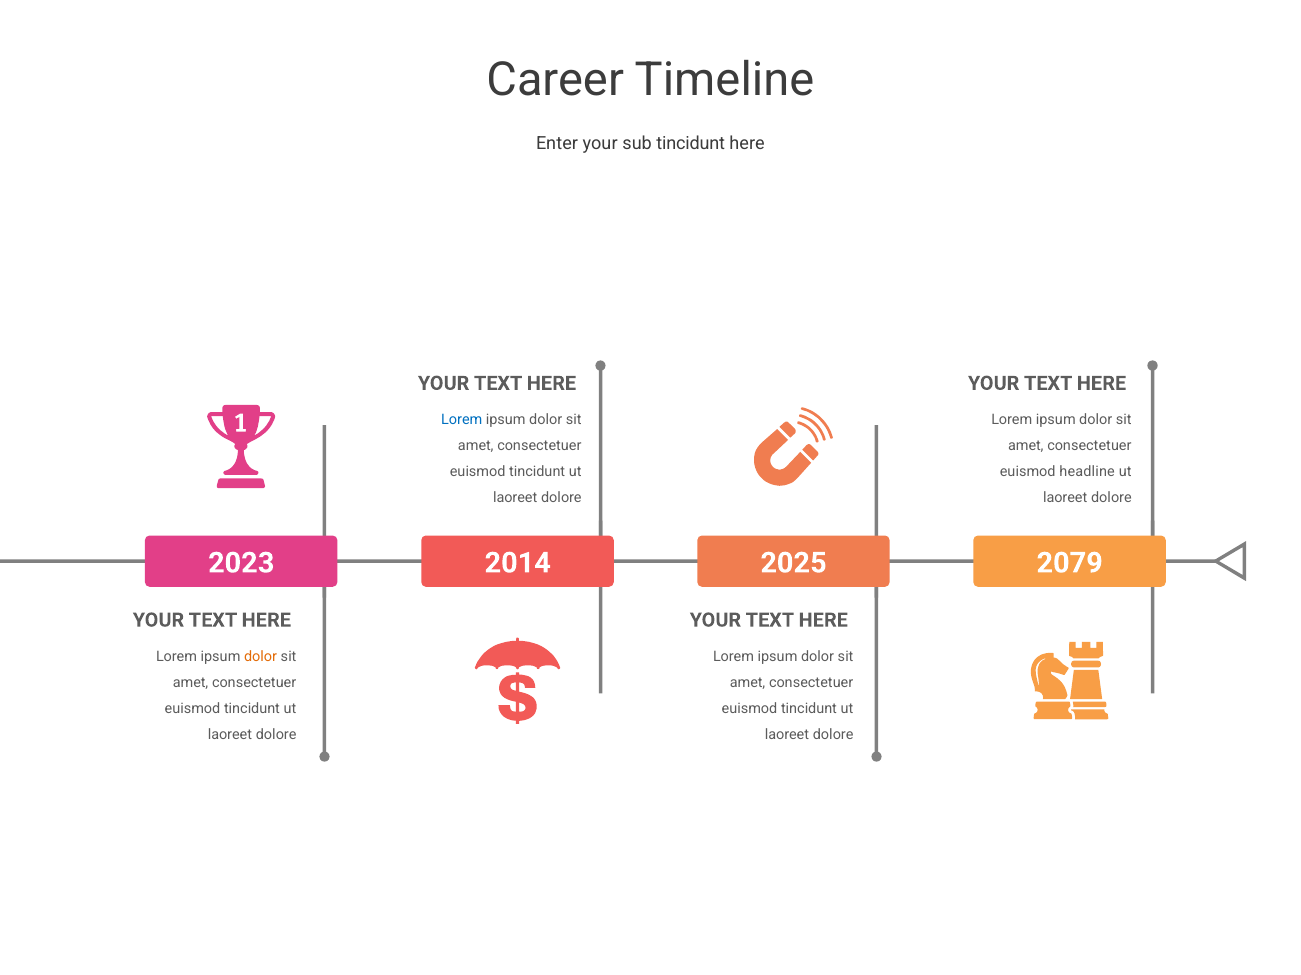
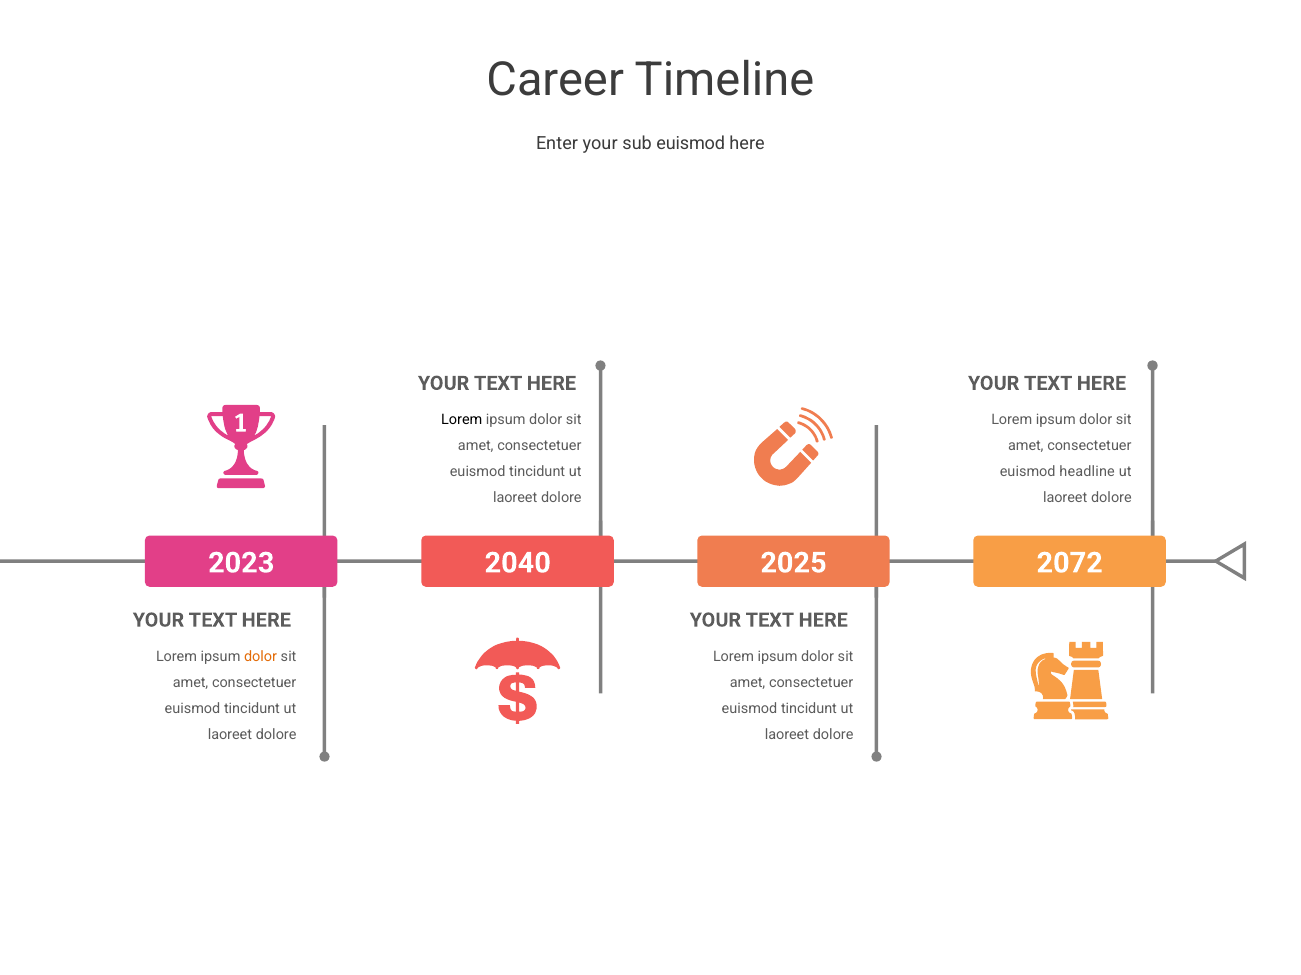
sub tincidunt: tincidunt -> euismod (691, 144)
Lorem colour: blue -> black (462, 420)
2014: 2014 -> 2040 (518, 563)
2079: 2079 -> 2072 (1070, 563)
